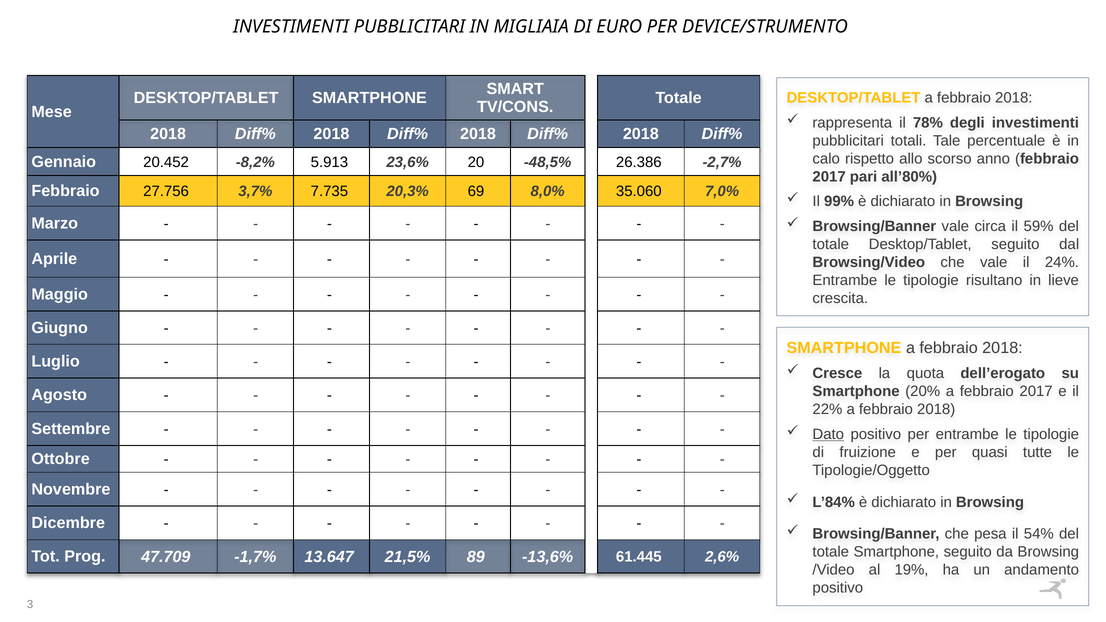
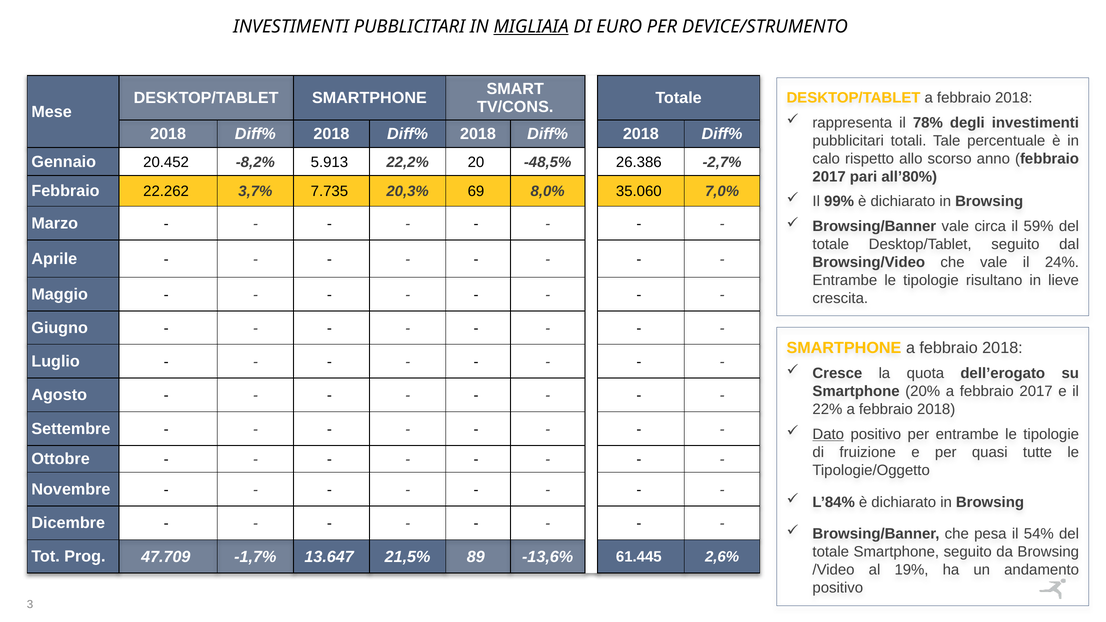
MIGLIAIA underline: none -> present (531, 26)
23,6%: 23,6% -> 22,2% (408, 162)
27.756: 27.756 -> 22.262 (166, 192)
